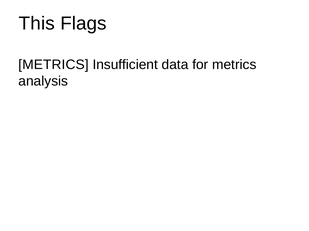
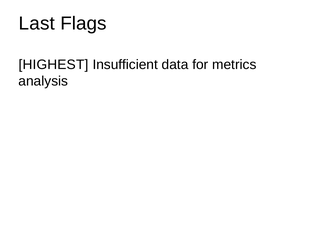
This: This -> Last (37, 23)
METRICS: METRICS -> HIGHEST (54, 65)
